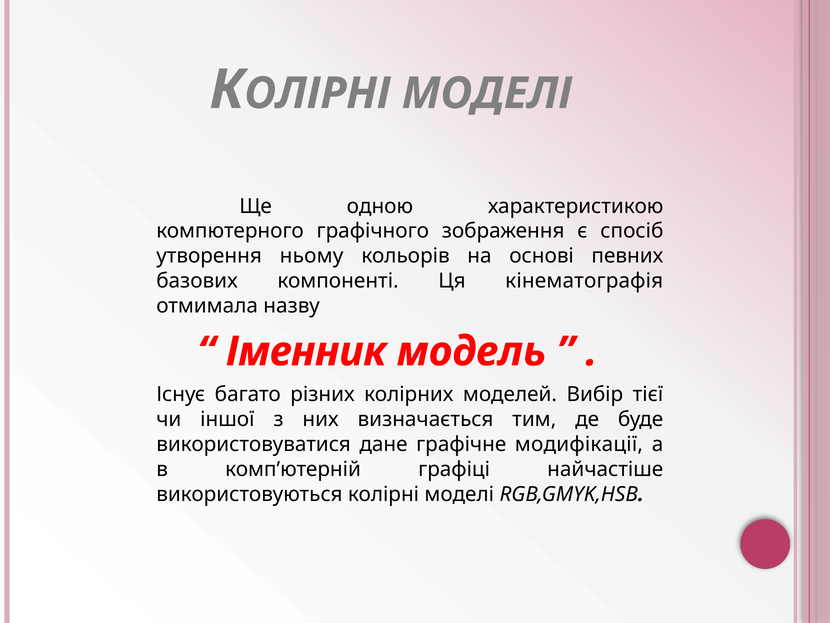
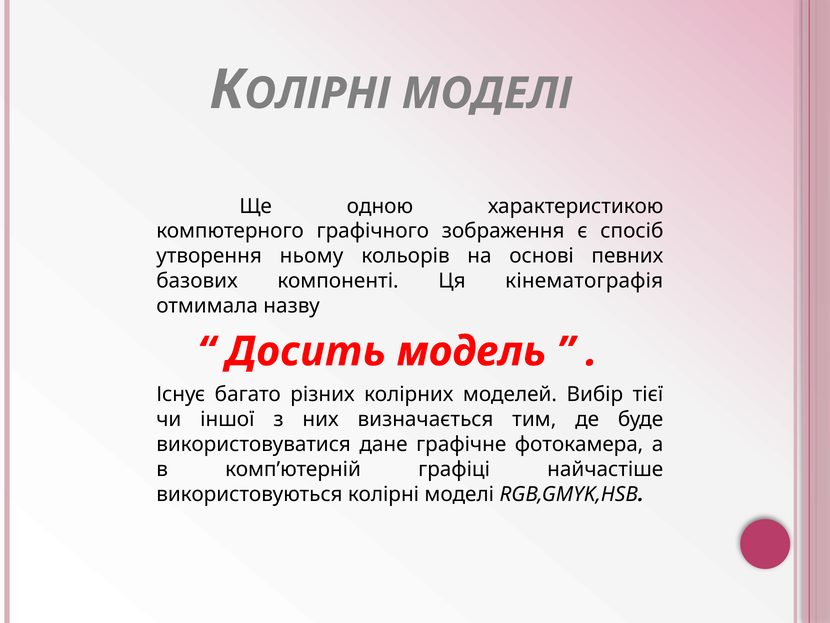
Іменник: Іменник -> Досить (306, 351)
модифікації: модифікації -> фотокамера (579, 444)
